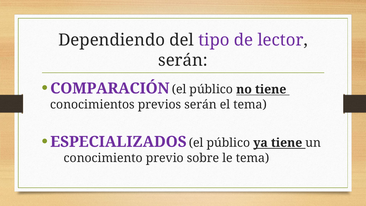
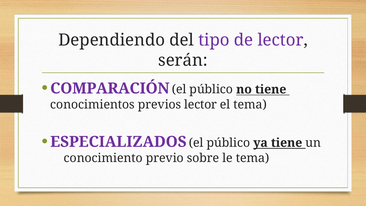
previos serán: serán -> lector (201, 105)
